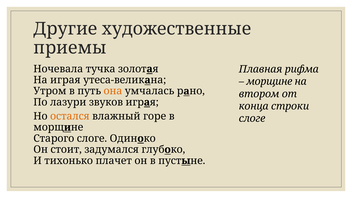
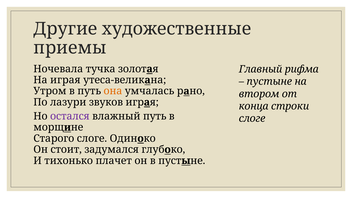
Плавная: Плавная -> Главный (261, 69)
морщине: морщине -> пустыне (269, 82)
остался colour: orange -> purple (70, 116)
влажный горе: горе -> путь (155, 116)
